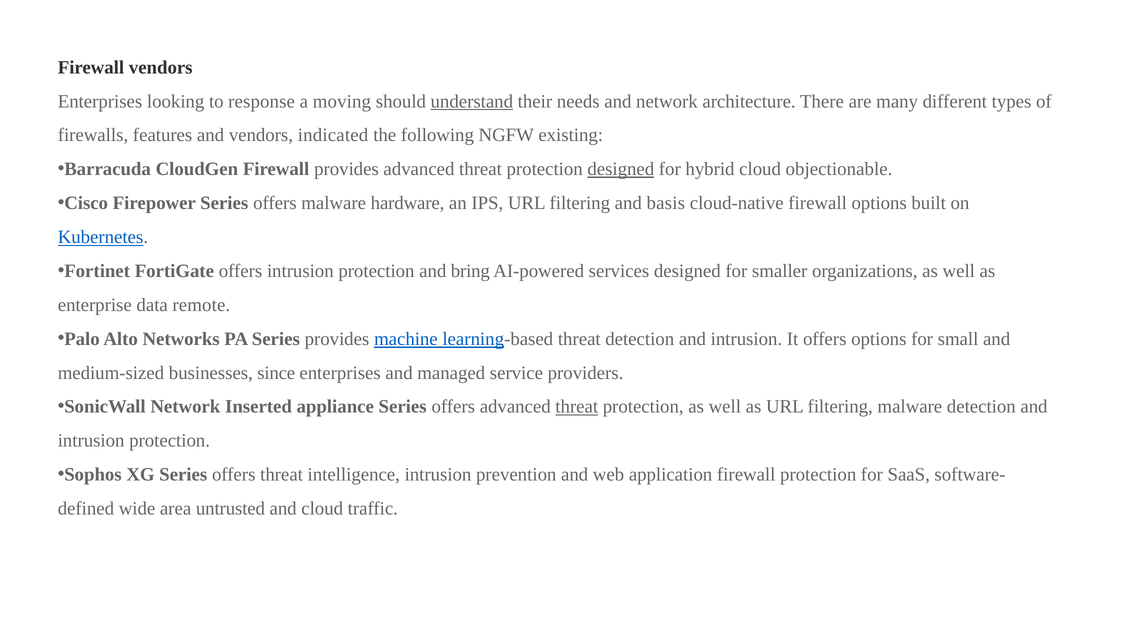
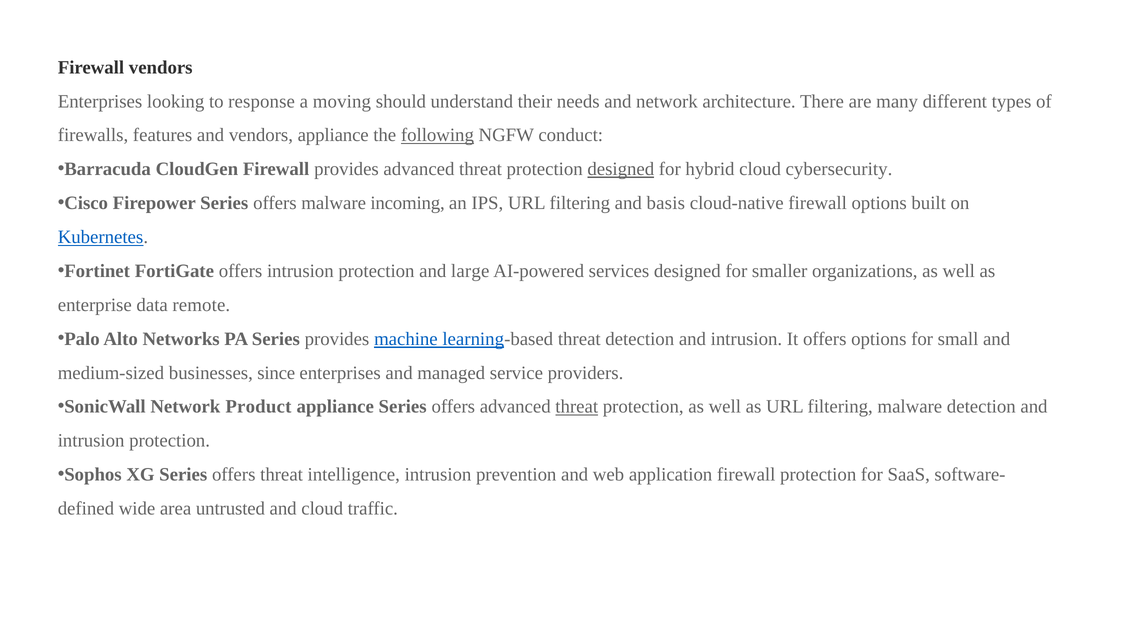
understand underline: present -> none (472, 101)
vendors indicated: indicated -> appliance (333, 135)
following underline: none -> present (437, 135)
existing: existing -> conduct (571, 135)
objectionable: objectionable -> cybersecurity (839, 169)
hardware: hardware -> incoming (408, 203)
bring: bring -> large (470, 271)
Inserted: Inserted -> Product (258, 407)
